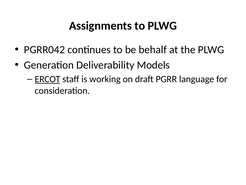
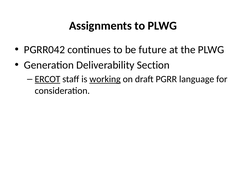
behalf: behalf -> future (153, 50)
Models: Models -> Section (153, 65)
working underline: none -> present (105, 79)
